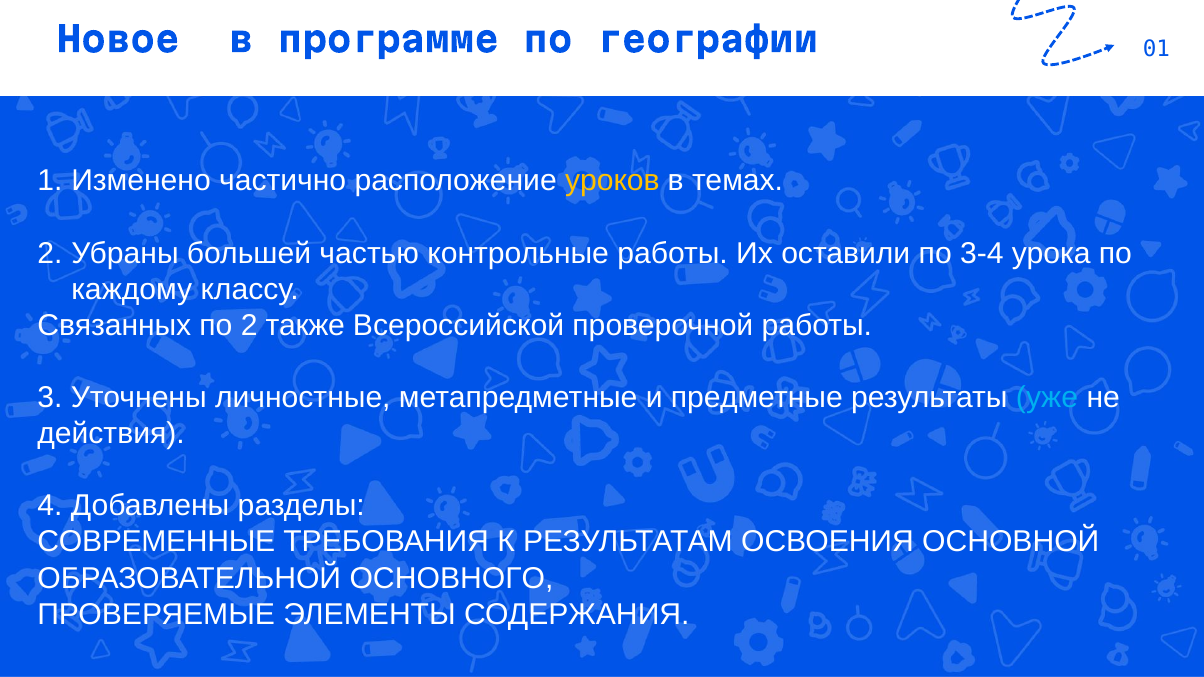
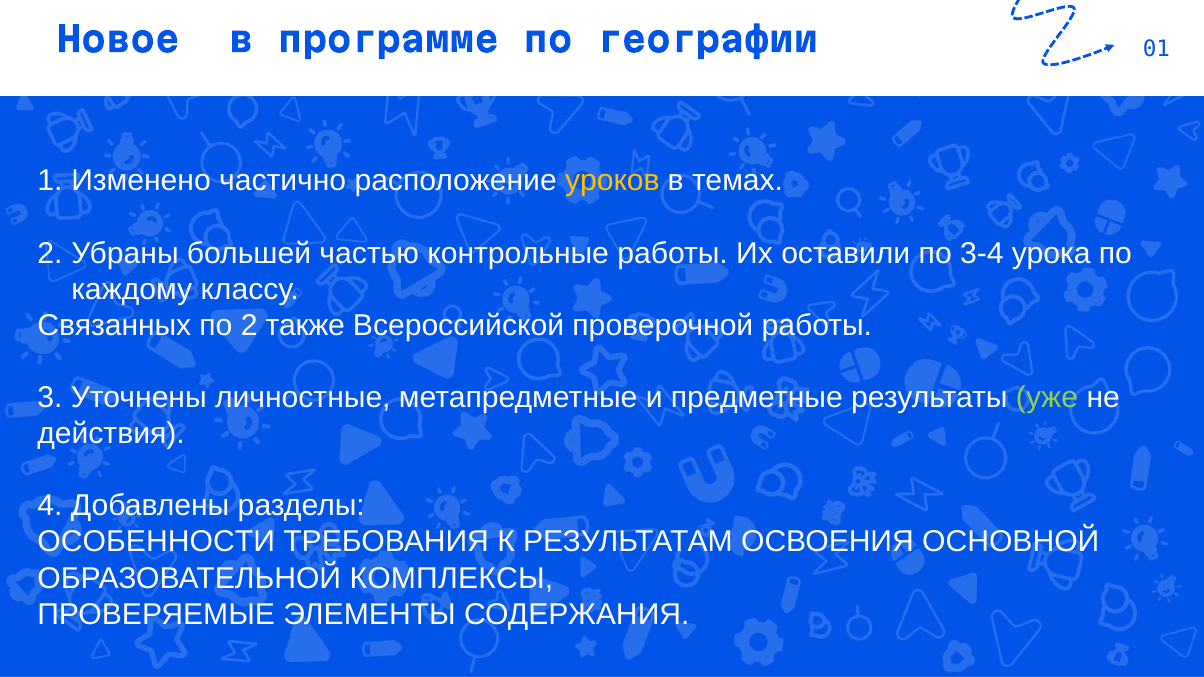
уже colour: light blue -> light green (1047, 398)
СОВРЕМЕННЫЕ: СОВРЕМЕННЫЕ -> ОСОБЕННОСТИ (156, 542)
ОСНОВНОГО: ОСНОВНОГО -> КОМПЛЕКСЫ (451, 578)
